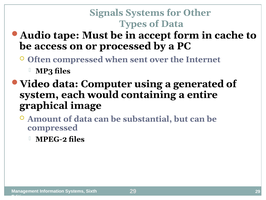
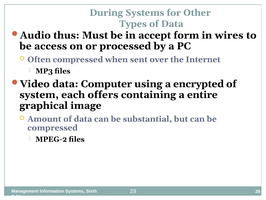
Signals: Signals -> During (106, 13)
tape: tape -> thus (66, 35)
cache: cache -> wires (229, 35)
generated: generated -> encrypted (199, 84)
would: would -> offers (103, 94)
